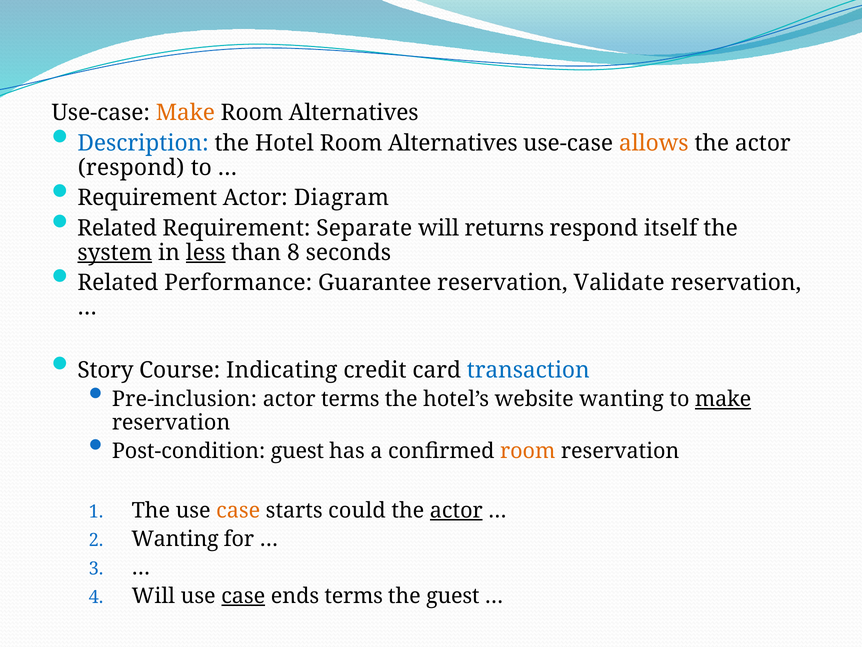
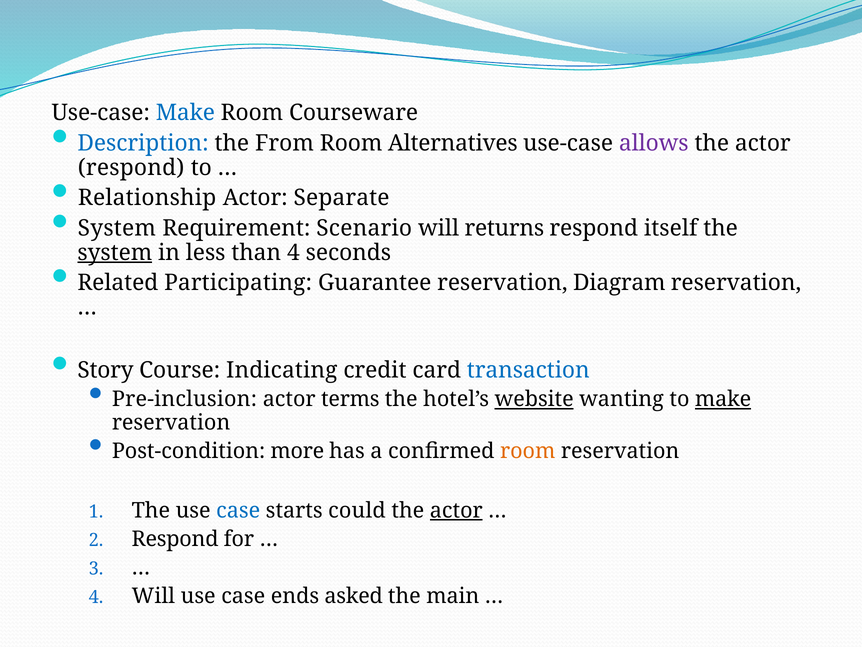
Make colour: orange -> blue (185, 113)
Alternatives: Alternatives -> Courseware (354, 113)
Hotel: Hotel -> From (284, 143)
allows colour: orange -> purple (654, 143)
Requirement: Requirement -> Relationship (147, 198)
Diagram: Diagram -> Separate (342, 198)
Related: Related -> System (117, 228)
Separate: Separate -> Scenario (364, 228)
less underline: present -> none (206, 252)
than 8: 8 -> 4 (293, 252)
Performance: Performance -> Participating (238, 283)
Validate: Validate -> Diagram (619, 283)
website underline: none -> present (534, 399)
Post-condition guest: guest -> more (297, 451)
case colour: orange -> blue (238, 510)
Wanting: Wanting -> Respond (175, 539)
case underline: present -> none (243, 596)
ends terms: terms -> asked (354, 596)
the guest: guest -> main (453, 596)
